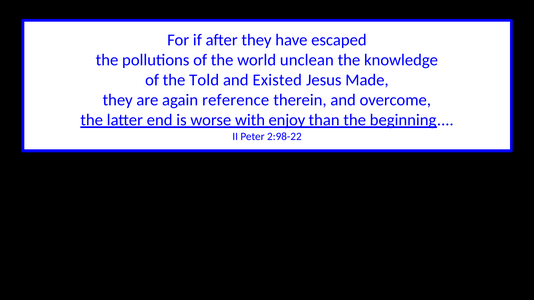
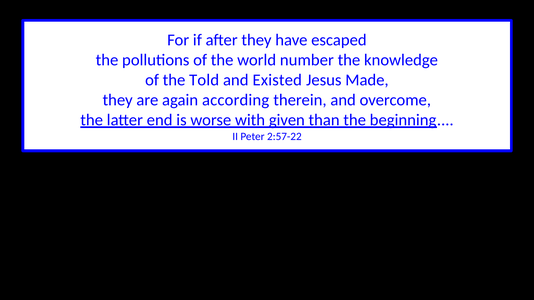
unclean: unclean -> number (307, 60)
reference: reference -> according (236, 100)
enjoy: enjoy -> given (287, 120)
2:98-22: 2:98-22 -> 2:57-22 (284, 137)
